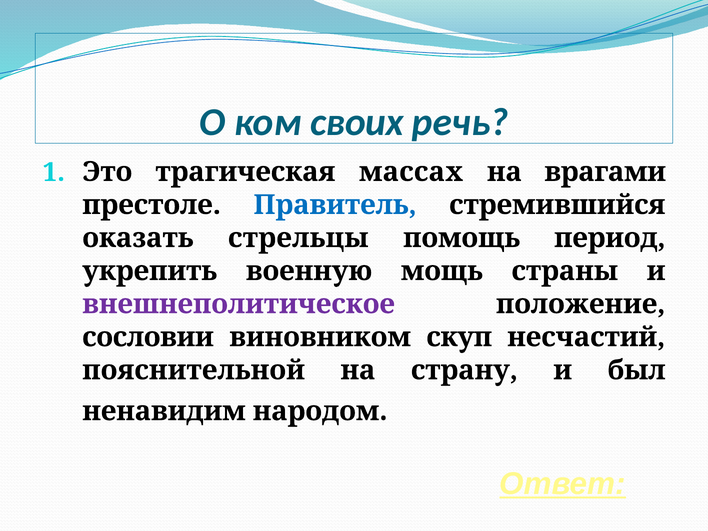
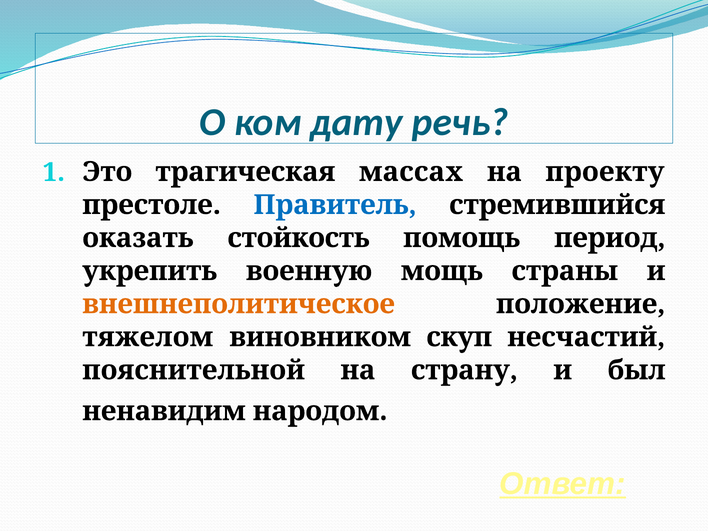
своих: своих -> дату (357, 122)
врагами: врагами -> проекту (605, 172)
стрельцы: стрельцы -> стойкость (299, 238)
внешнеполитическое colour: purple -> orange (239, 304)
сословии: сословии -> тяжелом (148, 337)
